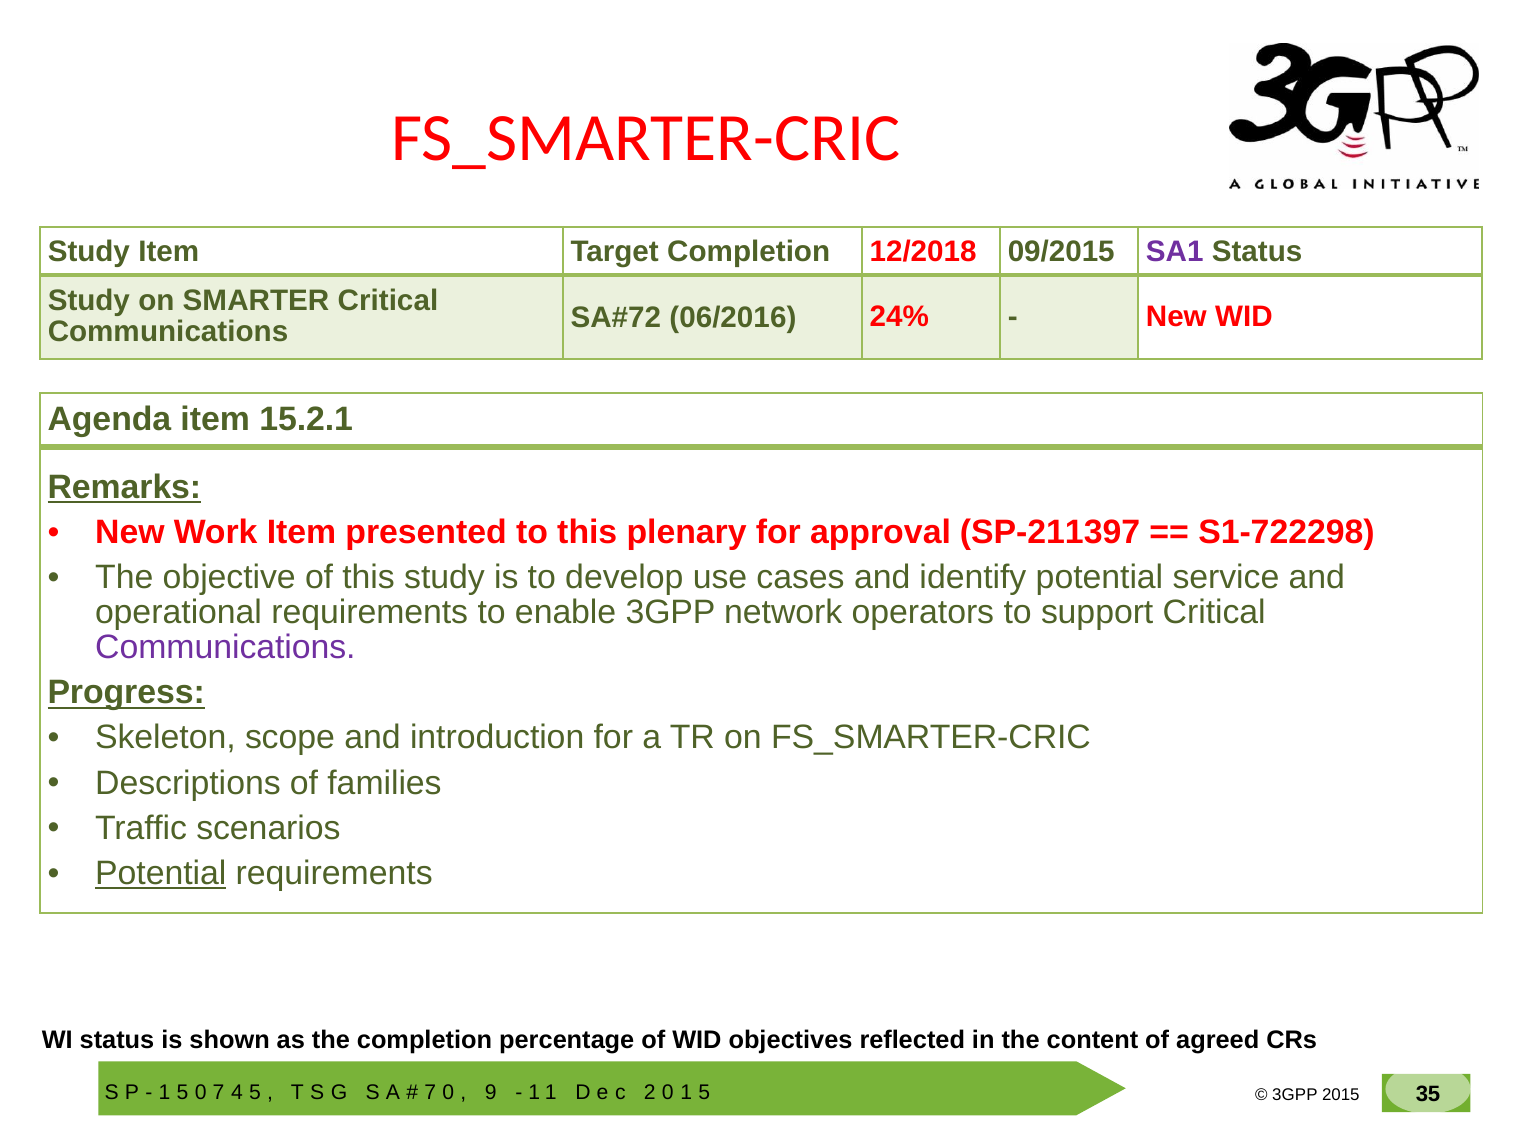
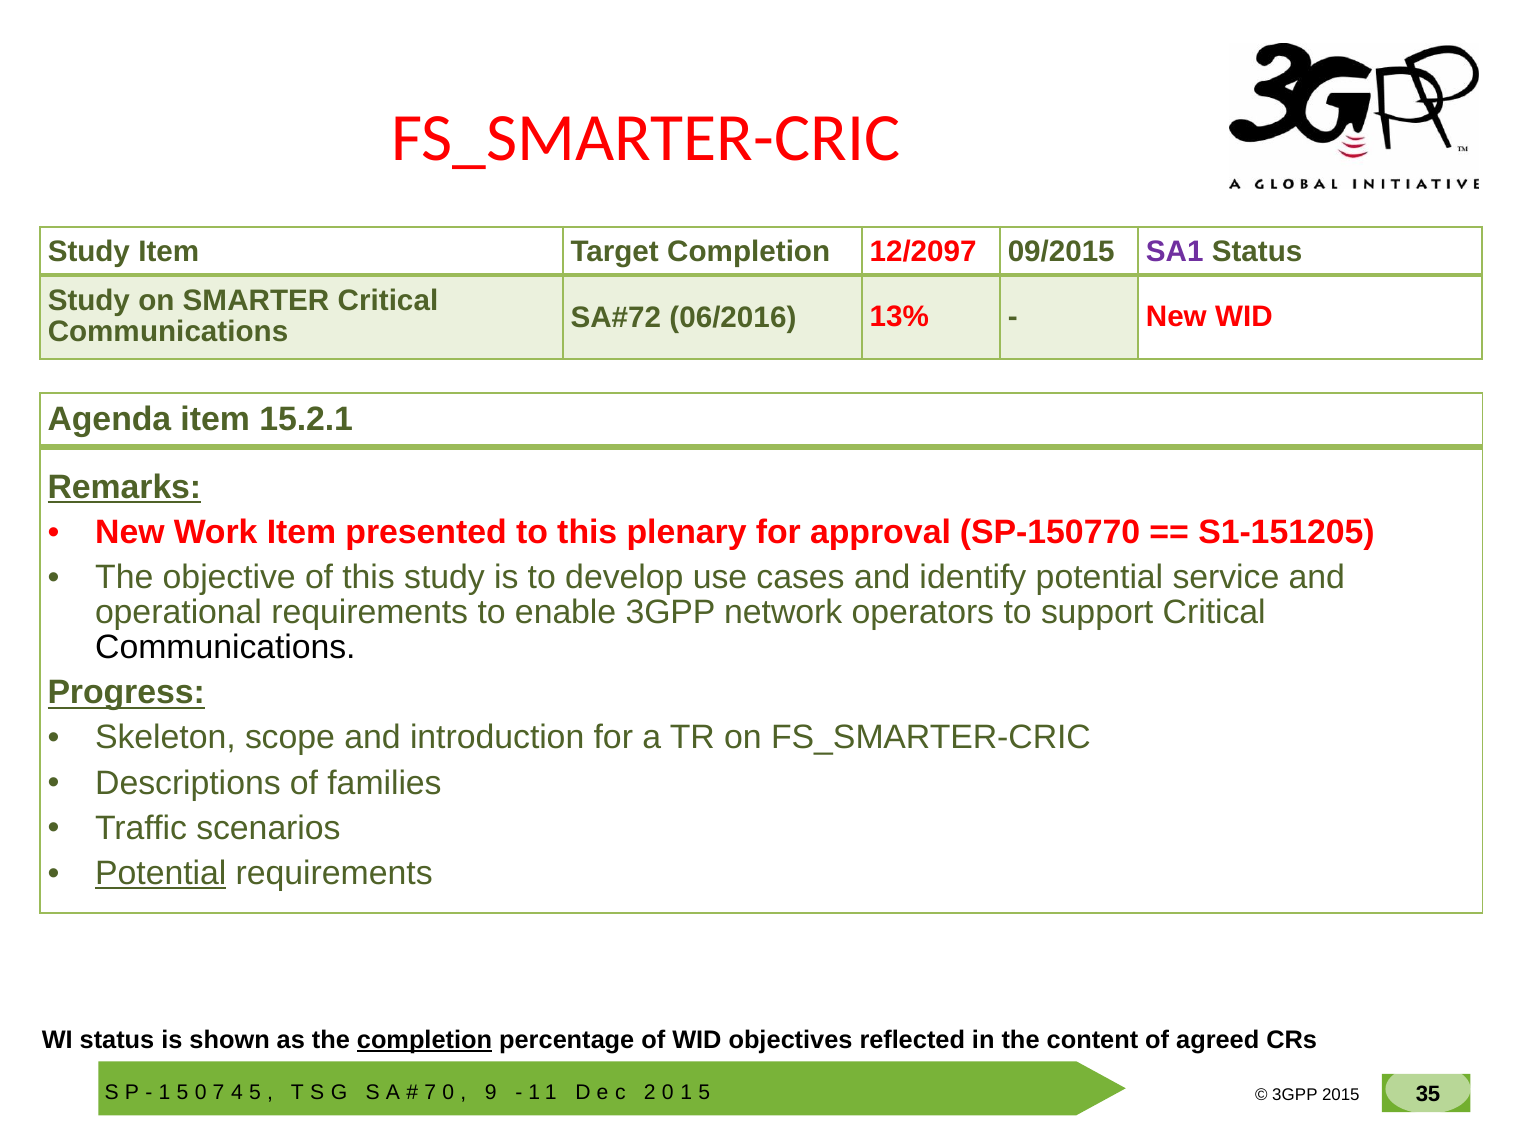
12/2018: 12/2018 -> 12/2097 (923, 252)
24%: 24% -> 13% (899, 317)
SP-211397: SP-211397 -> SP-150770 (1050, 533)
S1-722298: S1-722298 -> S1-151205 (1286, 533)
Communications colour: purple -> black (225, 648)
completion underline: none -> present (424, 1041)
